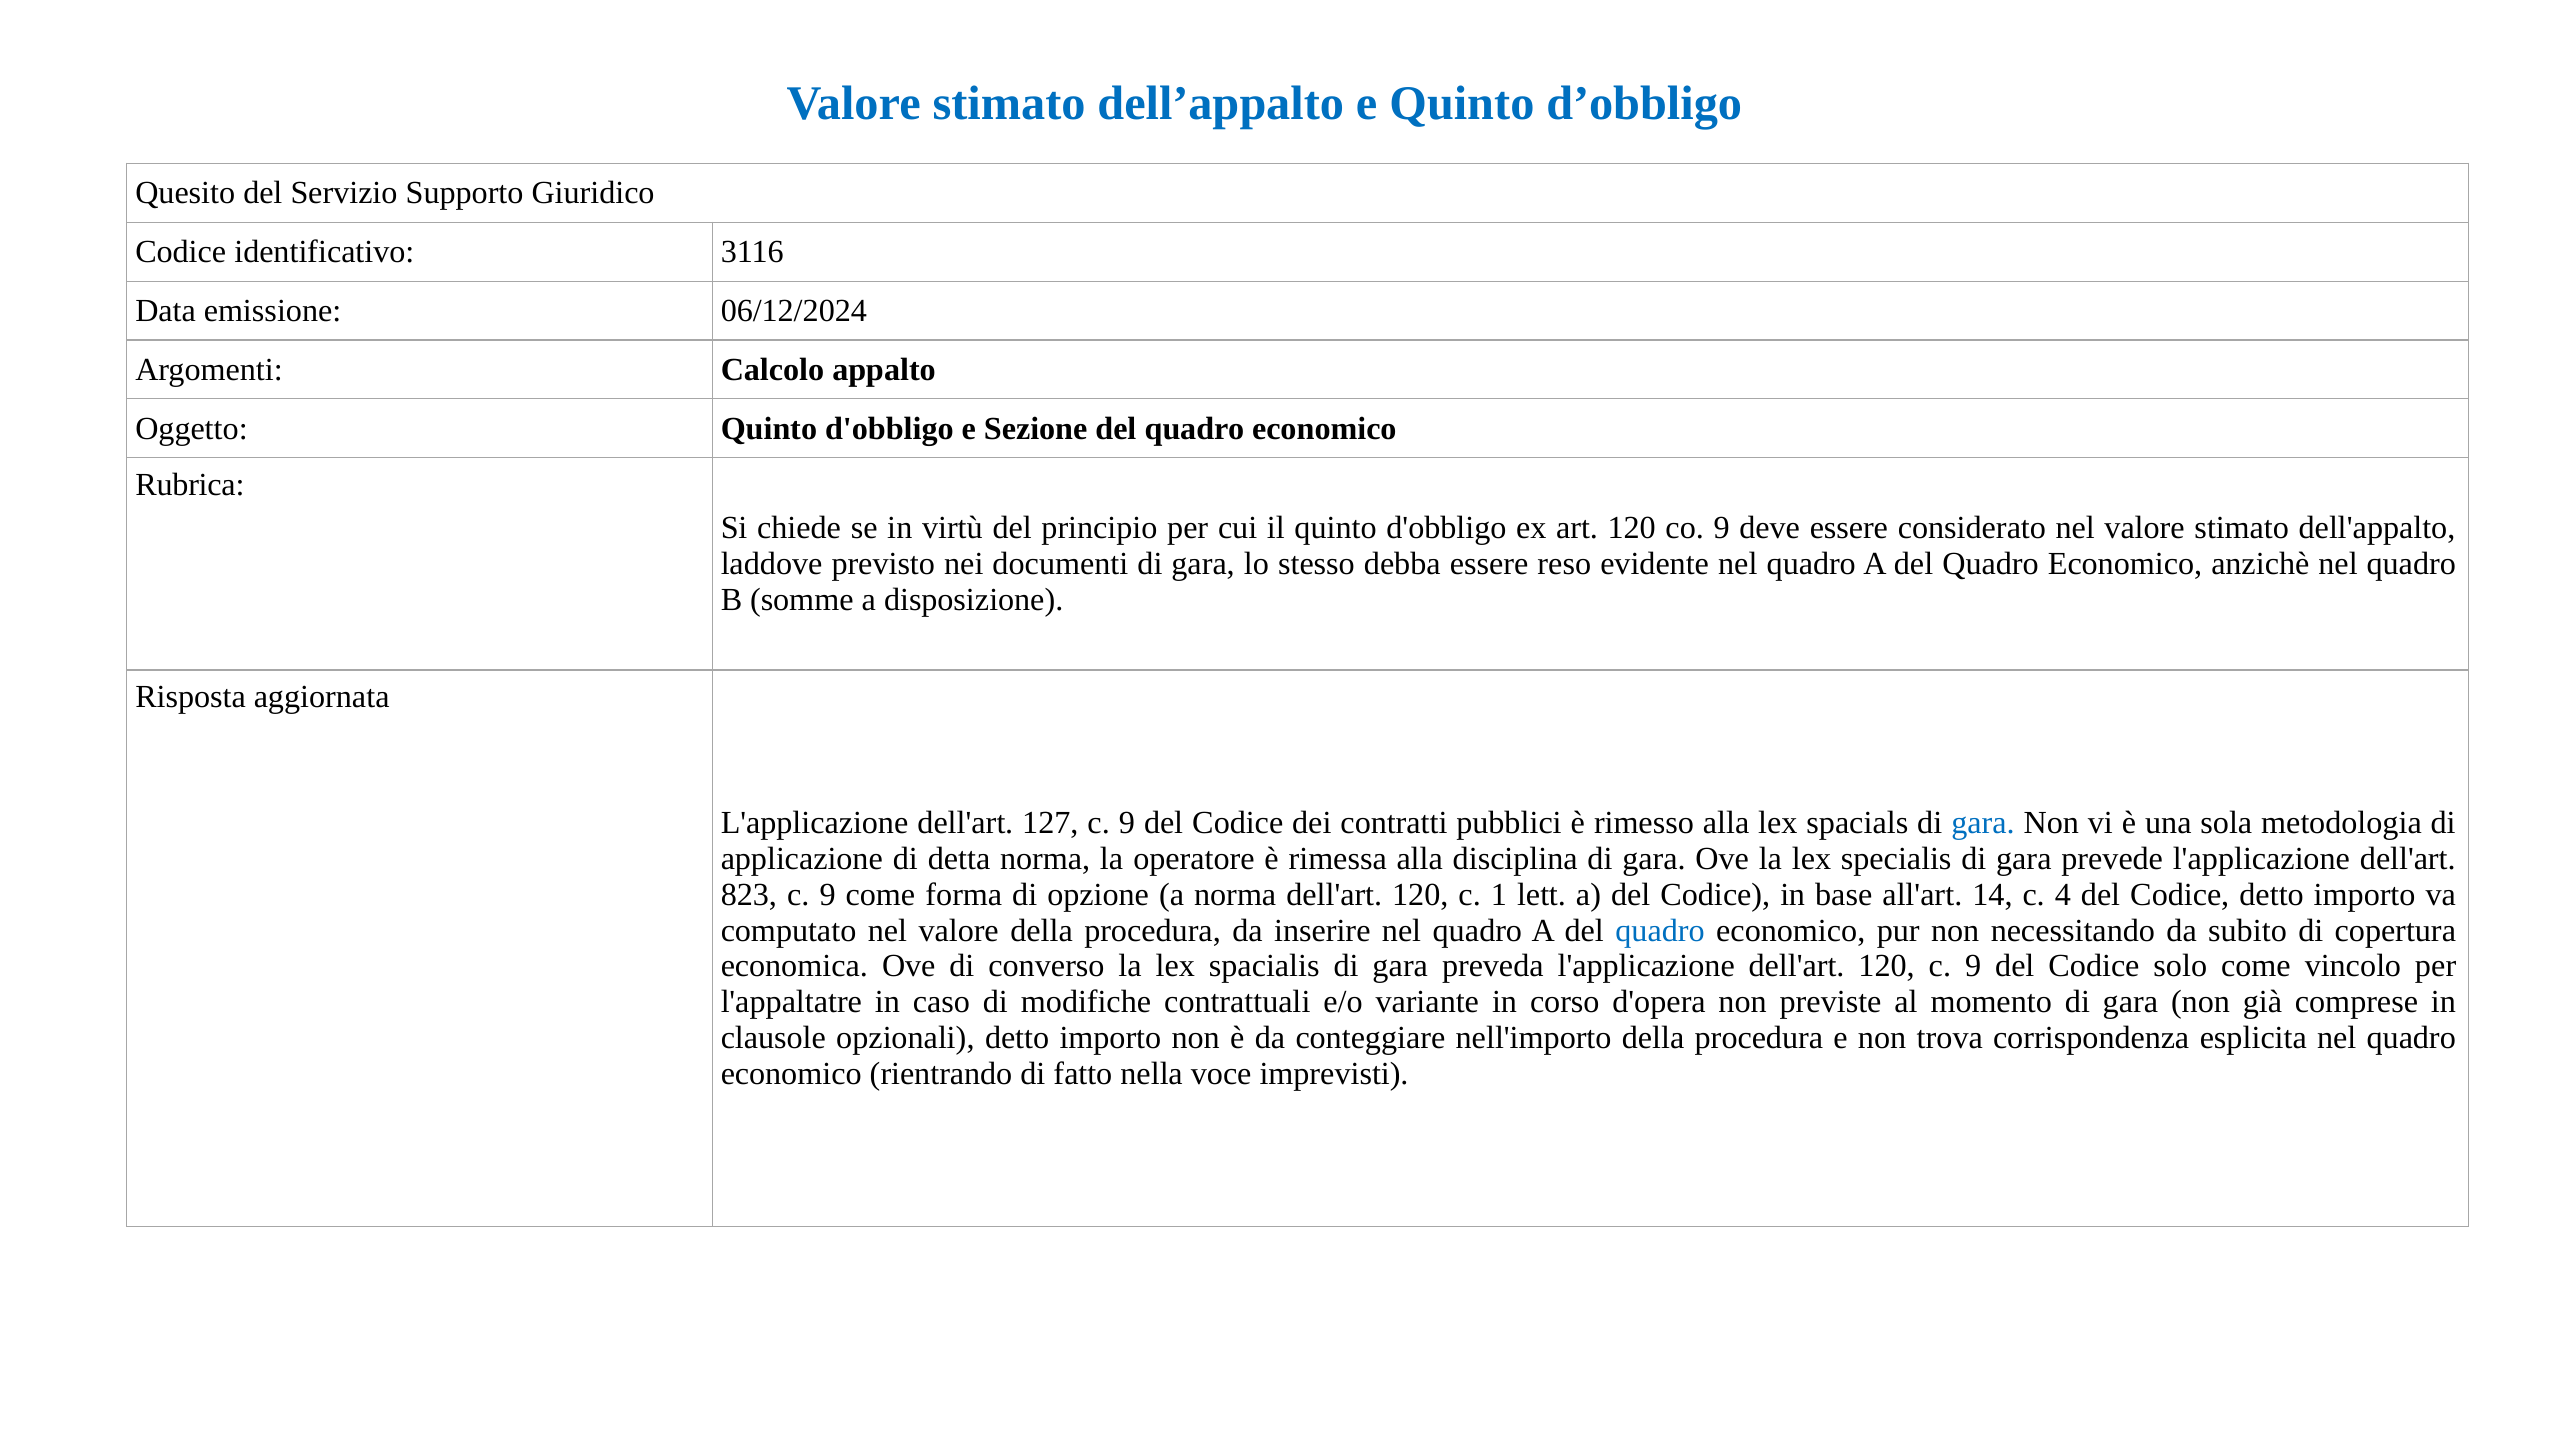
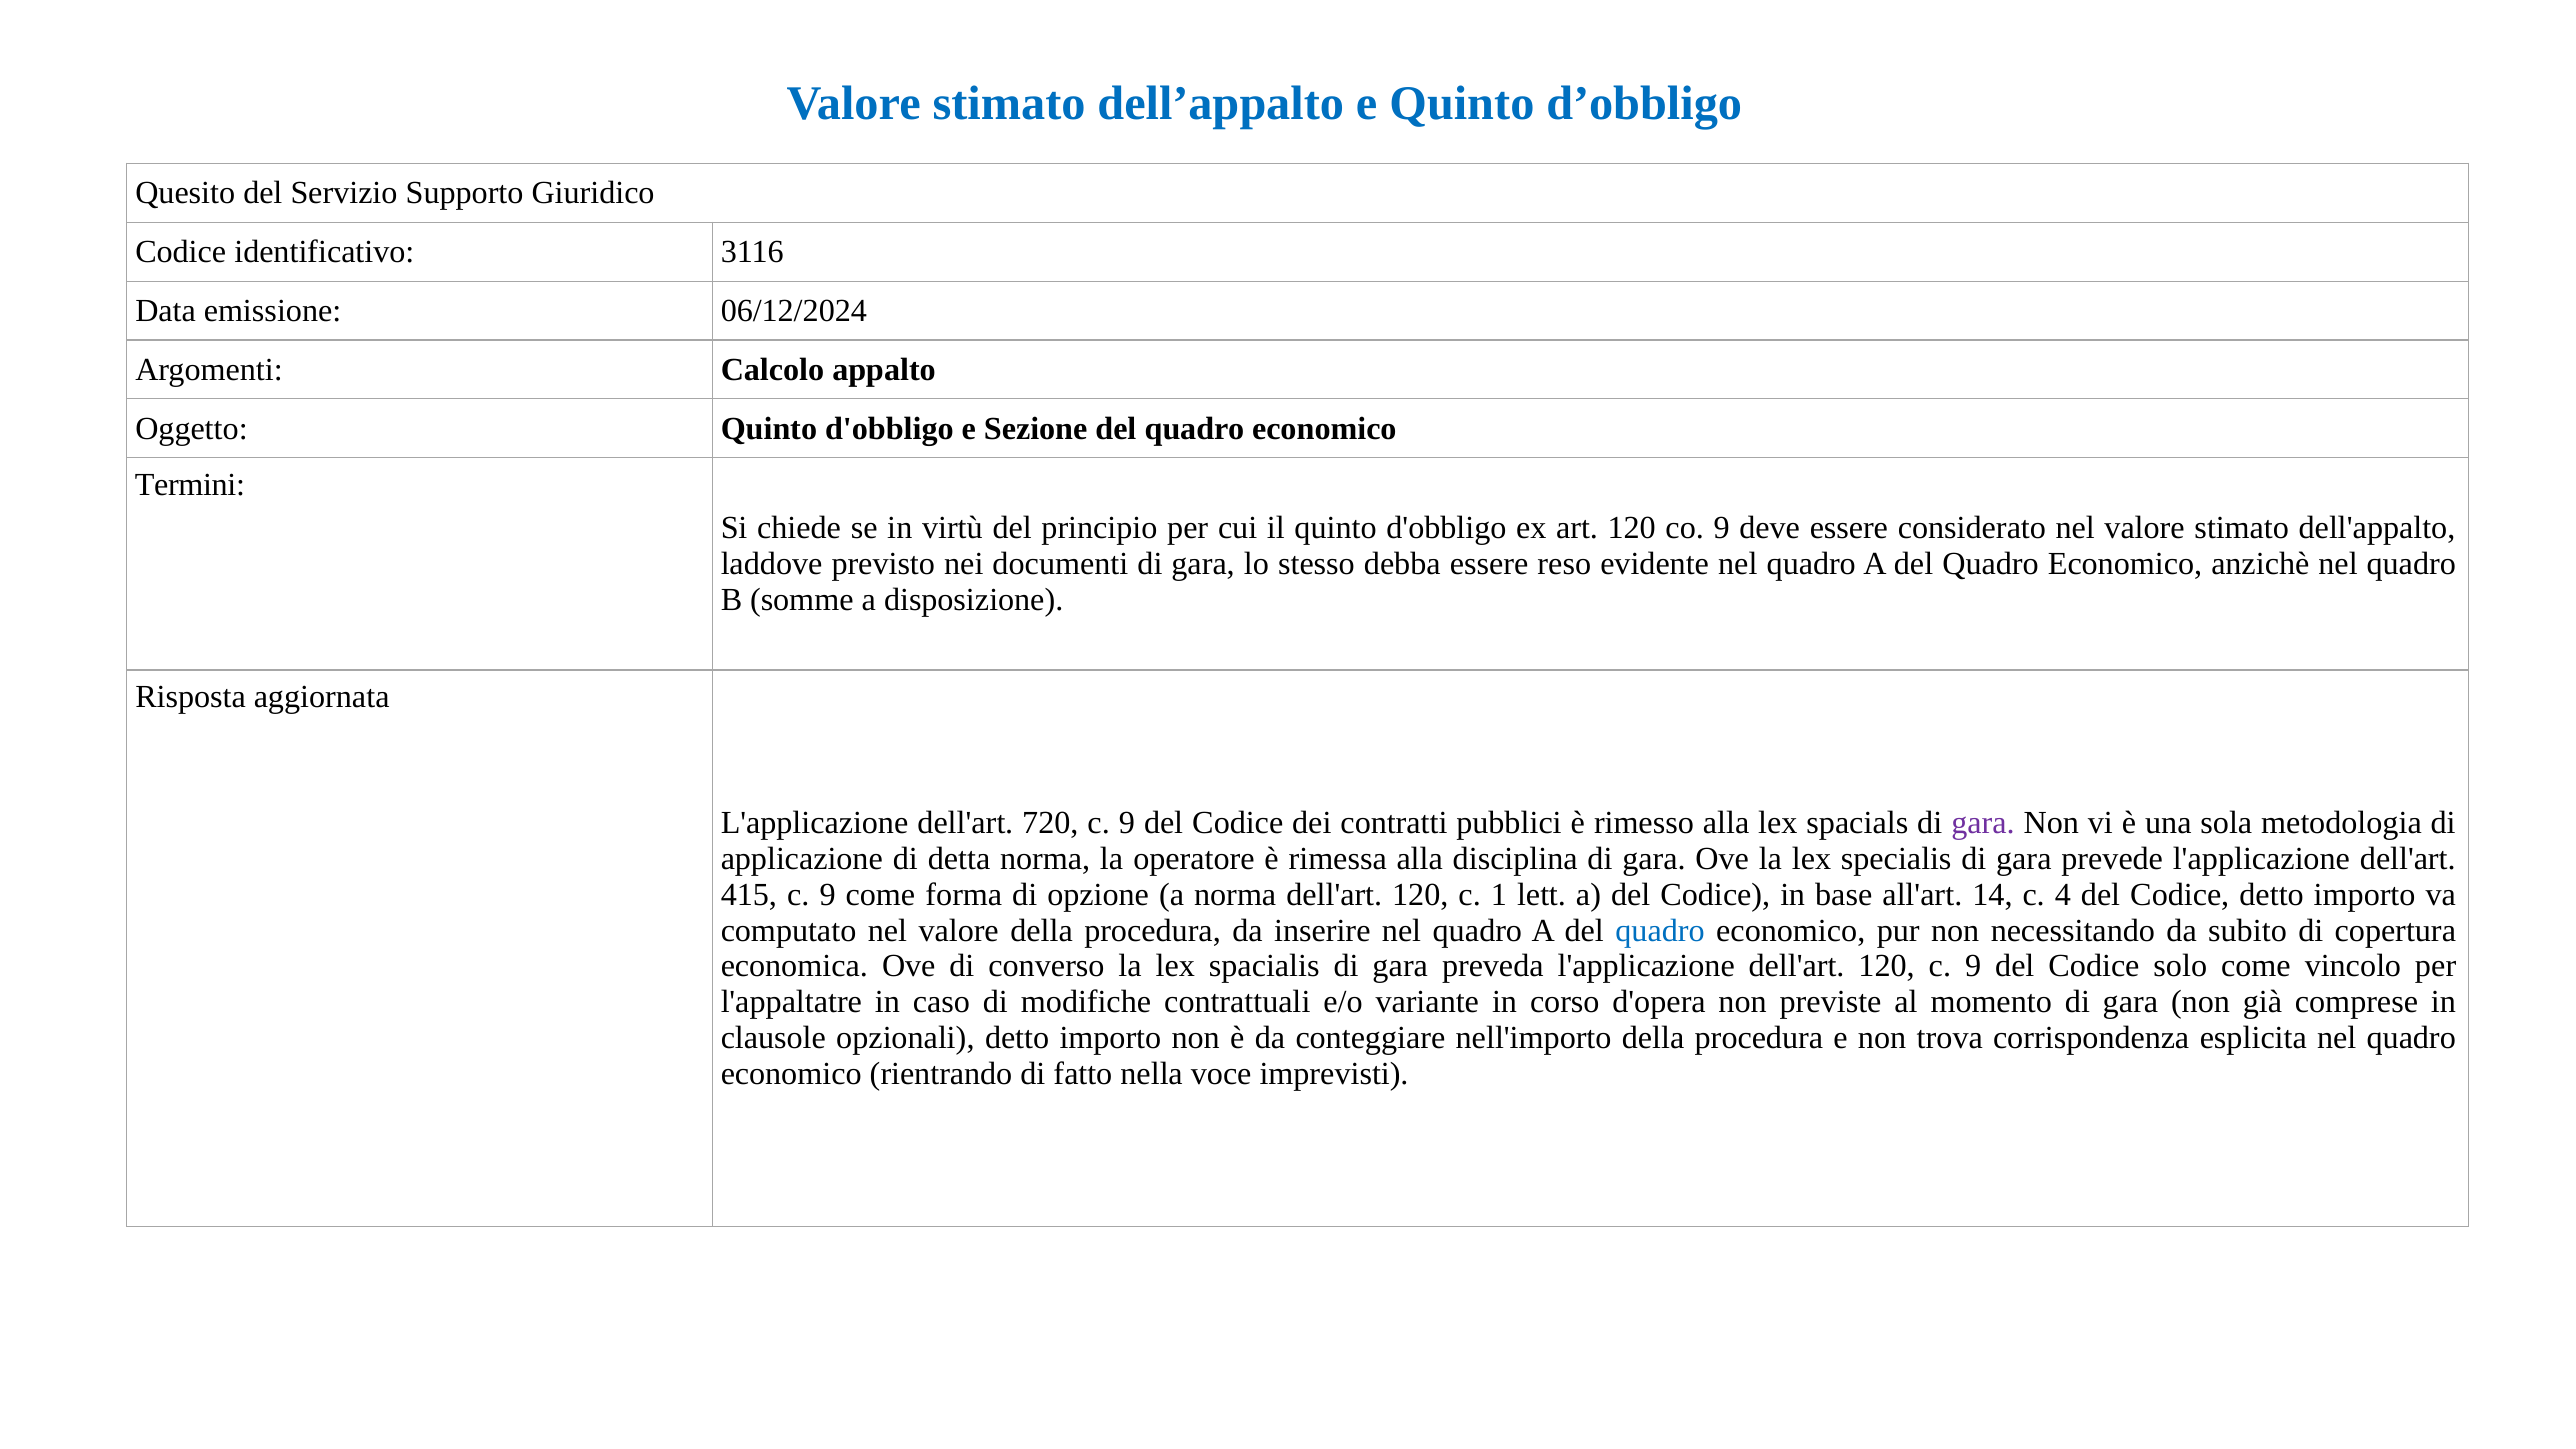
Rubrica: Rubrica -> Termini (190, 485)
127: 127 -> 720 (1050, 823)
gara colour: blue -> purple (1983, 823)
823: 823 -> 415 (749, 895)
